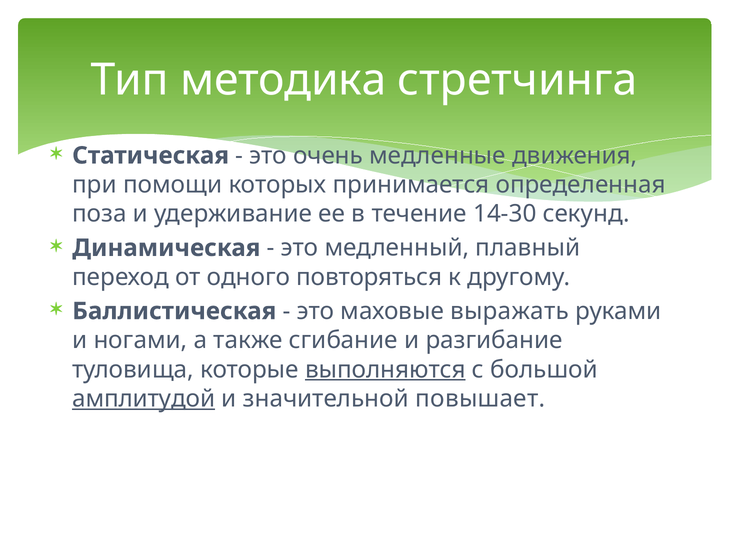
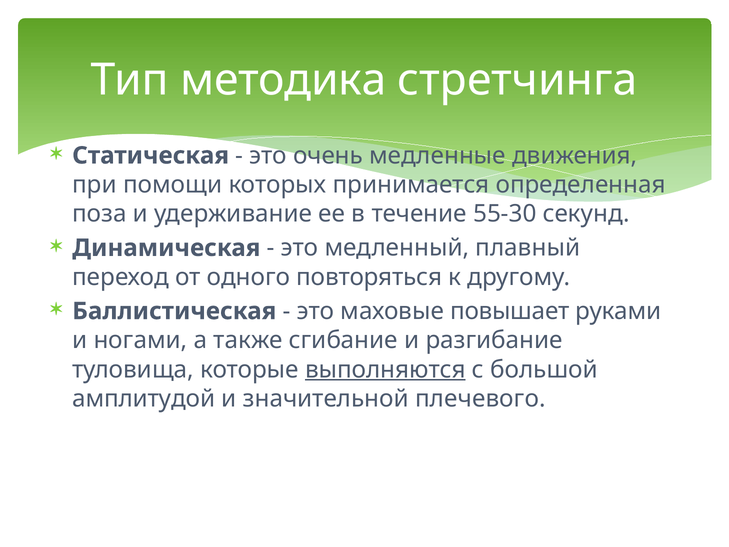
14-30: 14-30 -> 55-30 (505, 214)
выражать: выражать -> повышает (510, 311)
амплитудой underline: present -> none (144, 398)
повышает: повышает -> плечевого (480, 398)
